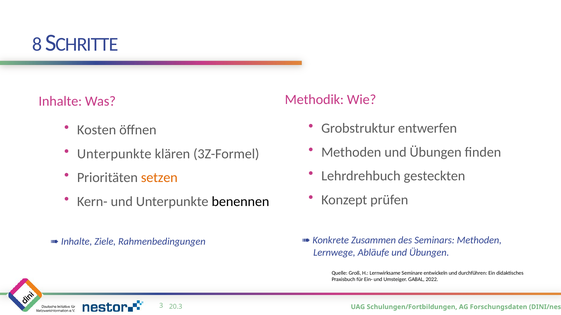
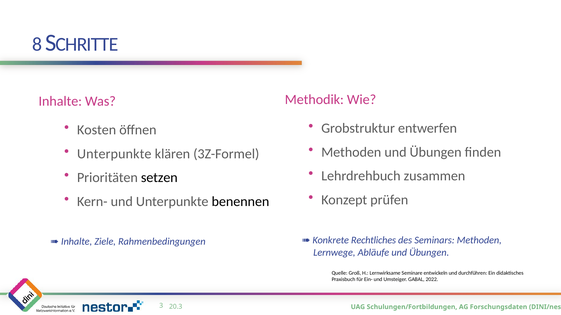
gesteckten: gesteckten -> zusammen (434, 176)
setzen colour: orange -> black (159, 178)
Zusammen: Zusammen -> Rechtliches (374, 241)
